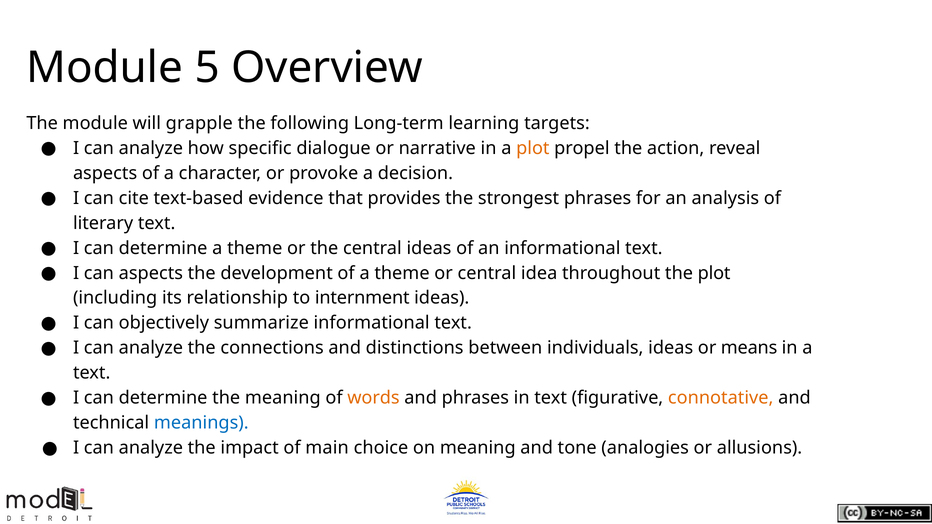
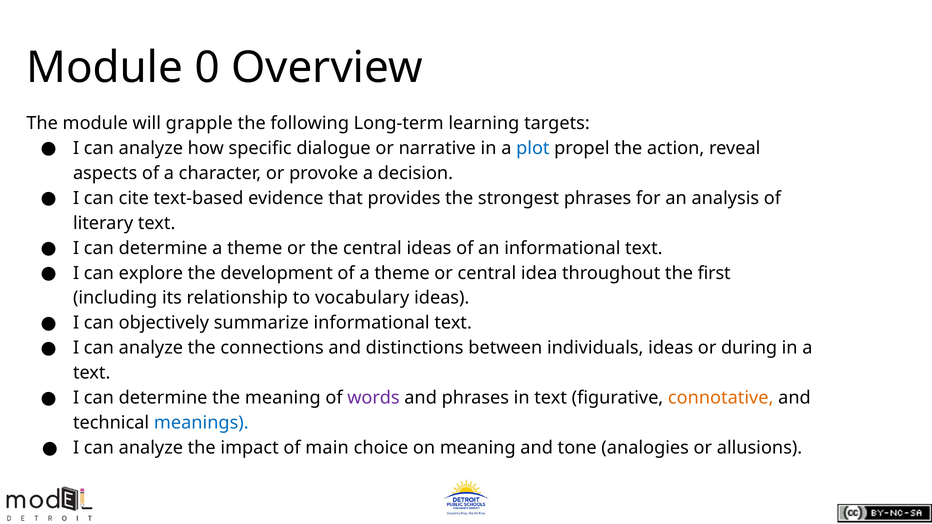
5: 5 -> 0 (207, 68)
plot colour: orange -> blue (533, 148)
can aspects: aspects -> explore (151, 273)
the plot: plot -> first (714, 273)
internment: internment -> vocabulary (362, 298)
means: means -> during (749, 348)
words colour: orange -> purple (373, 398)
